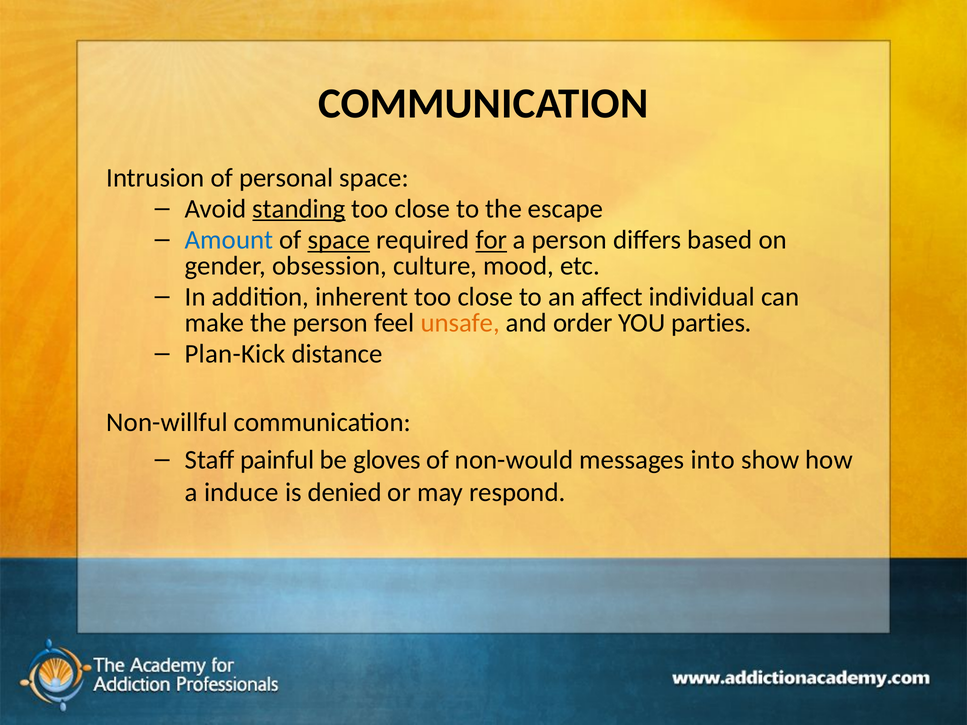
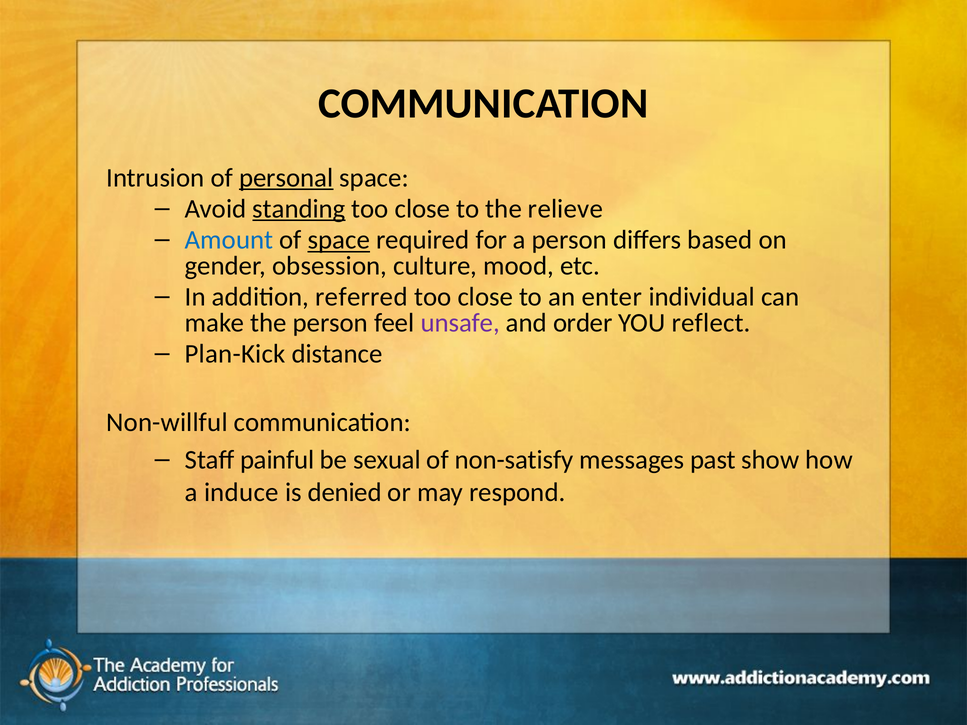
personal underline: none -> present (286, 178)
escape: escape -> relieve (566, 209)
for underline: present -> none (491, 240)
inherent: inherent -> referred (362, 297)
affect: affect -> enter (612, 297)
unsafe colour: orange -> purple (460, 323)
parties: parties -> reflect (711, 323)
gloves: gloves -> sexual (387, 460)
non-would: non-would -> non-satisfy (514, 460)
into: into -> past (713, 460)
